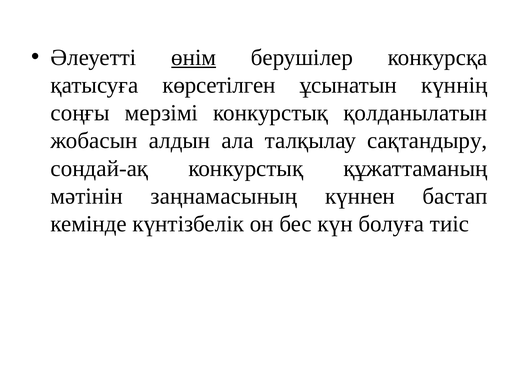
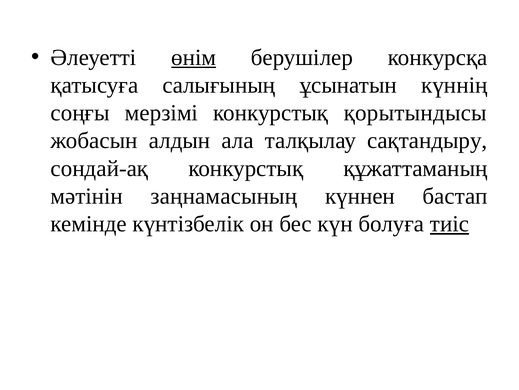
көрсетілген: көрсетілген -> салығының (219, 85)
қолданылатын: қолданылатын -> қорытындысы (415, 113)
тиіс underline: none -> present (449, 223)
